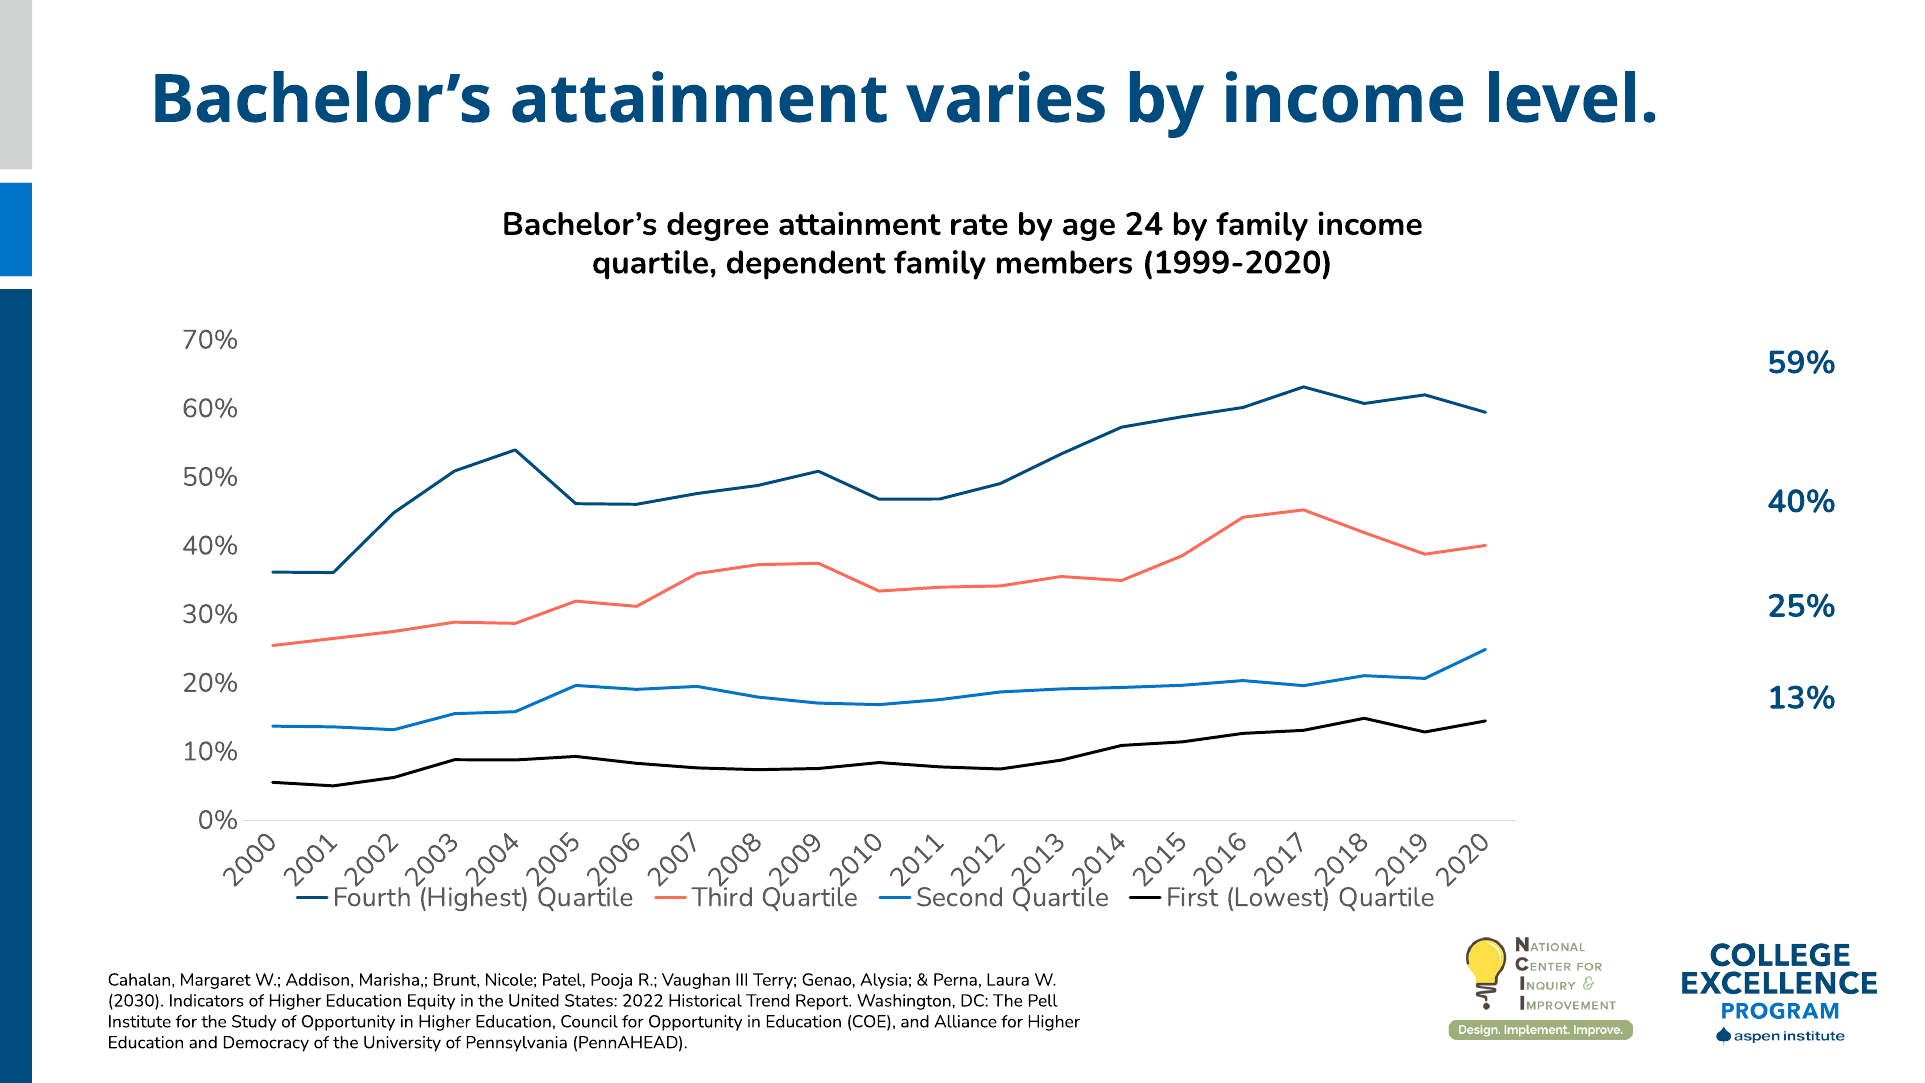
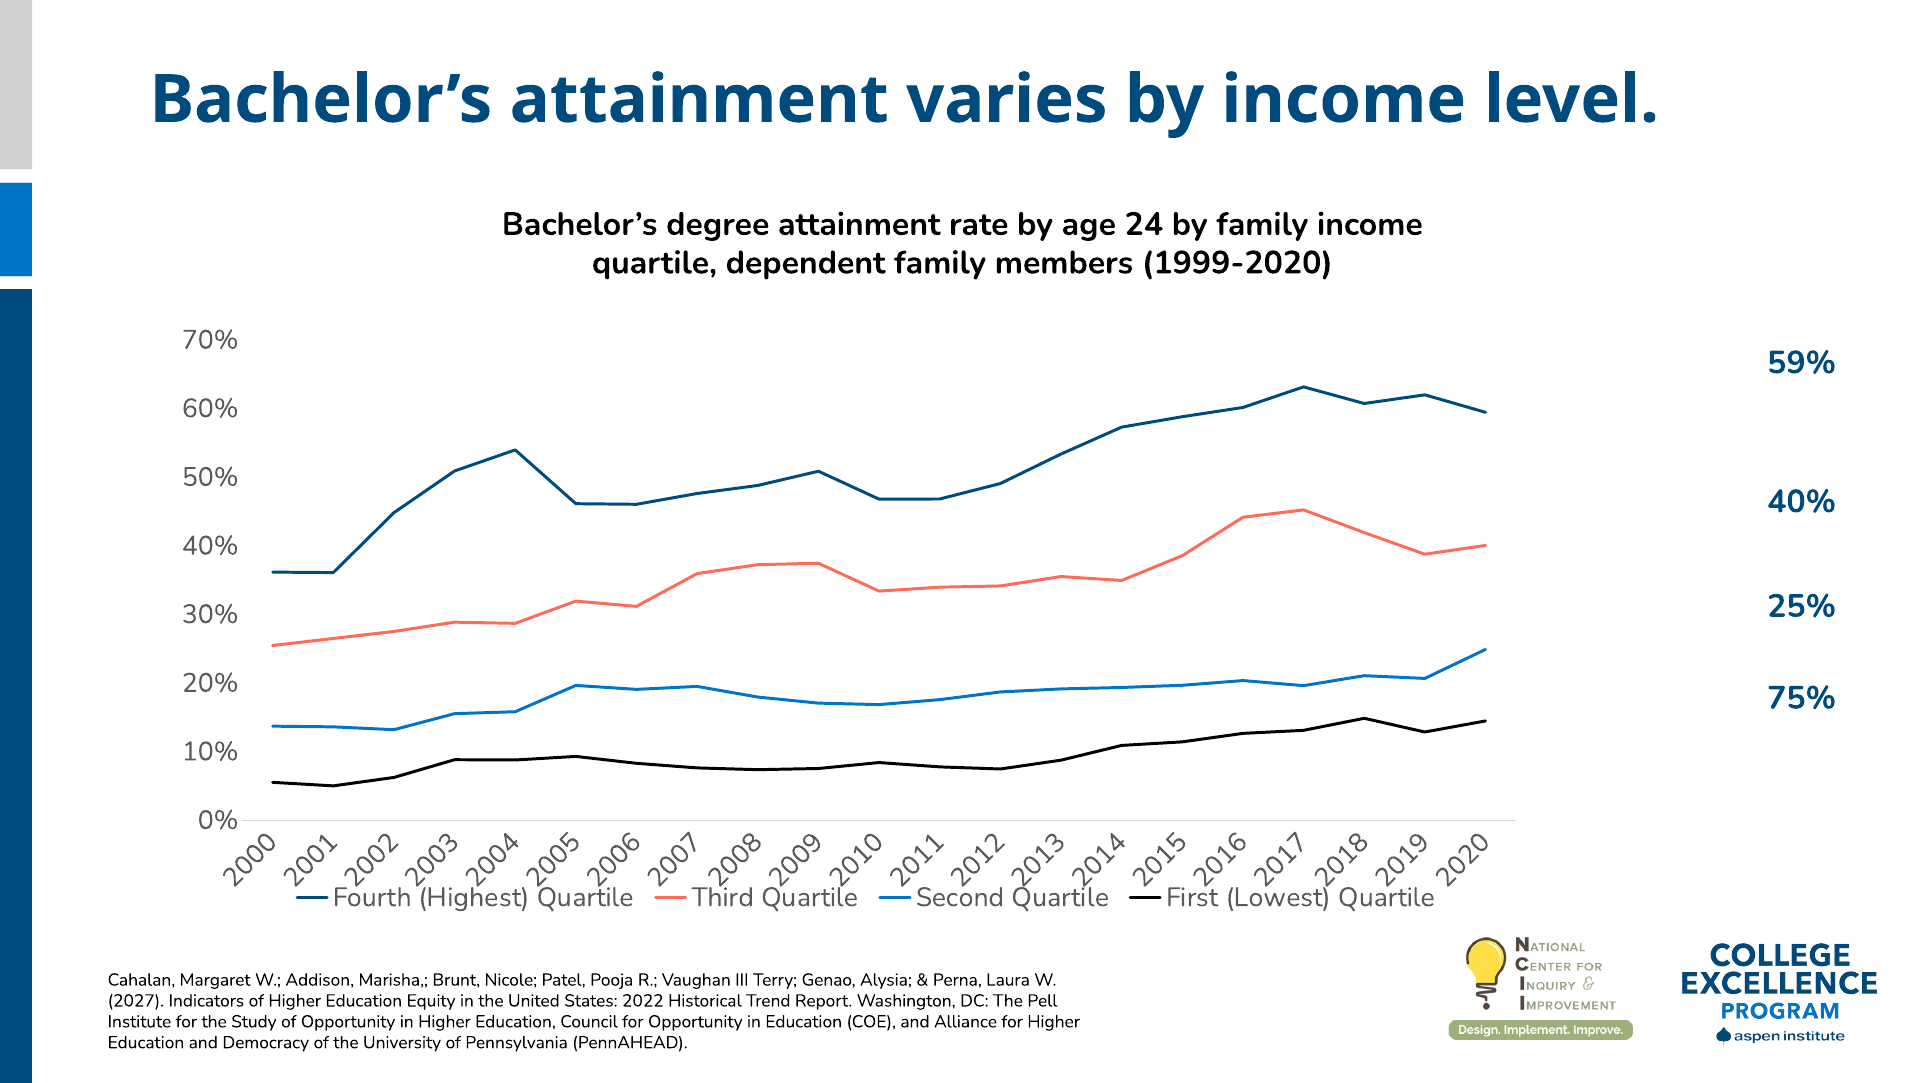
13%: 13% -> 75% (1802, 698)
2030: 2030 -> 2027 (136, 1001)
